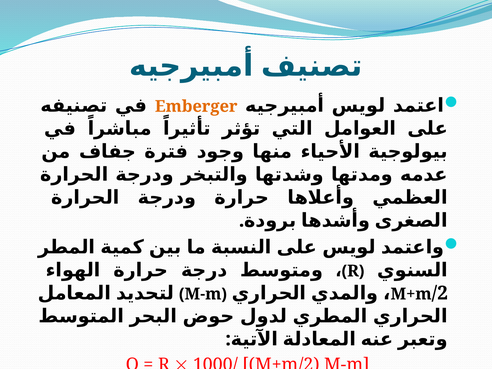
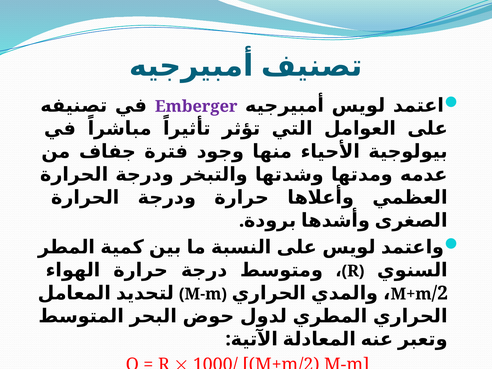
Emberger colour: orange -> purple (196, 106)
